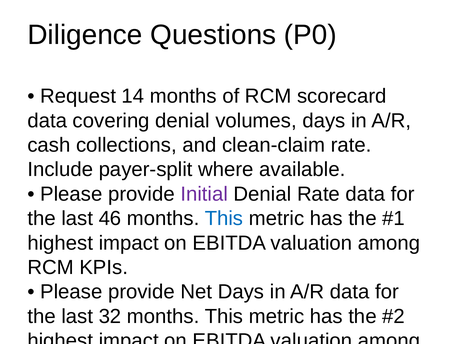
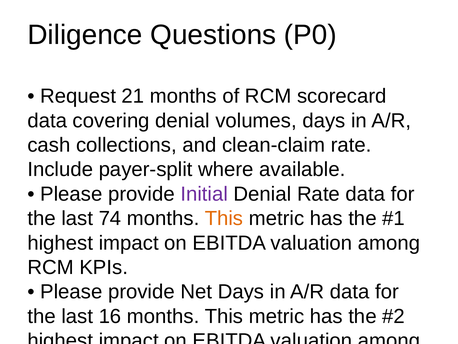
14: 14 -> 21 (133, 96)
46: 46 -> 74 (110, 218)
This colour: blue -> orange (224, 218)
32: 32 -> 16 (110, 316)
